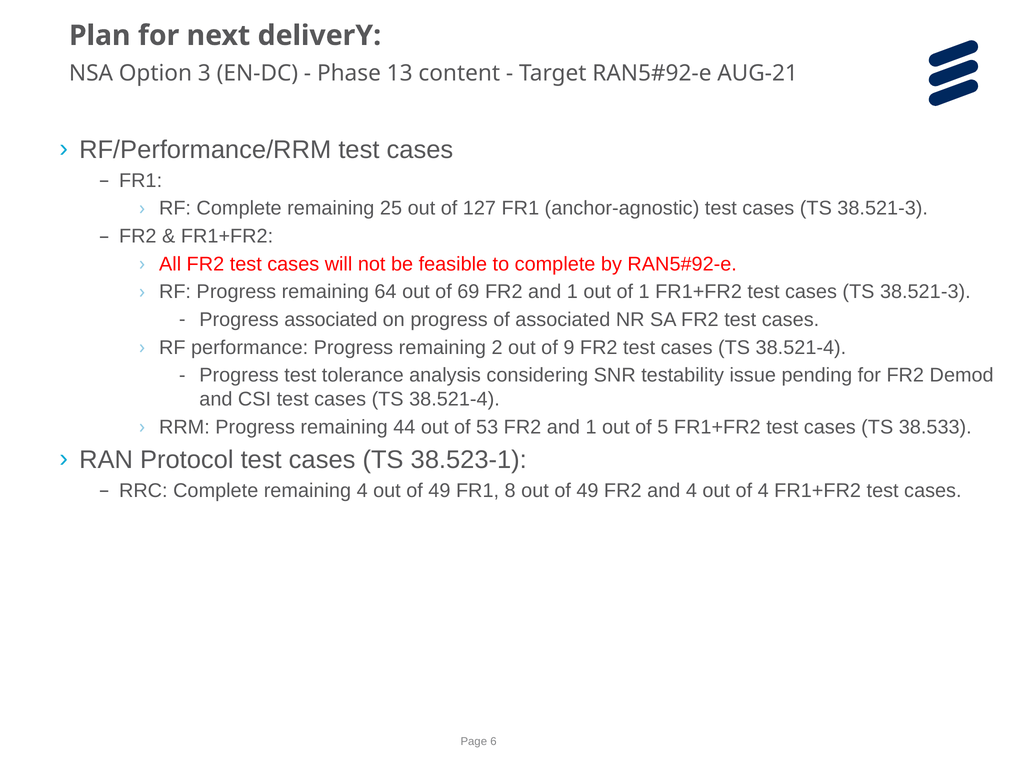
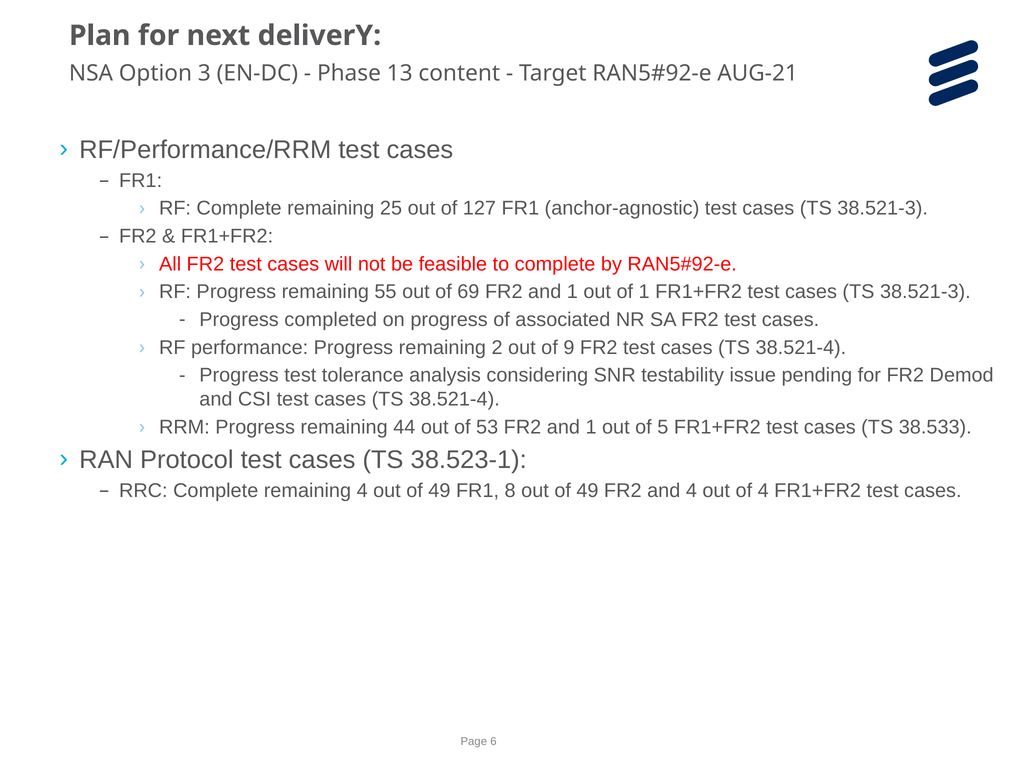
64: 64 -> 55 (385, 292)
Progress associated: associated -> completed (331, 320)
